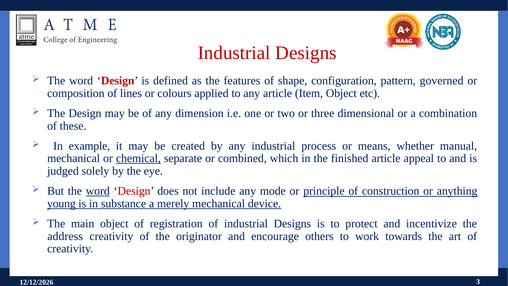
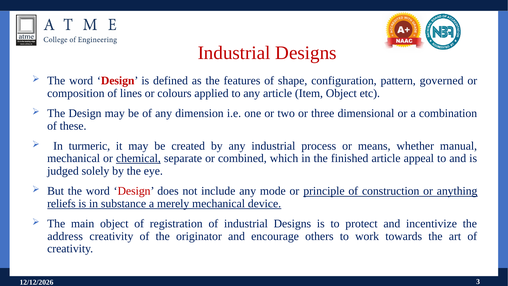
example: example -> turmeric (89, 146)
word underline: present -> none (98, 191)
young: young -> reliefs (61, 203)
